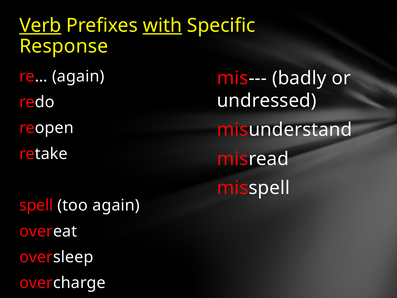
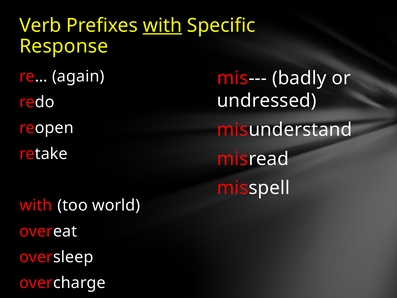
Verb underline: present -> none (40, 25)
spell: spell -> with (36, 205)
too again: again -> world (116, 205)
